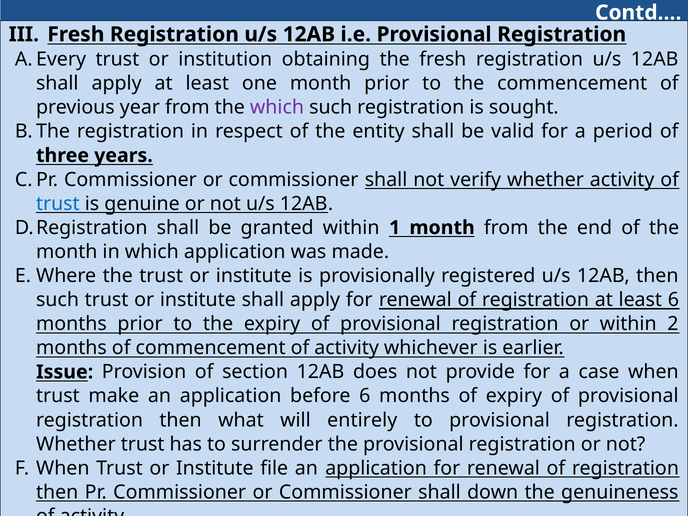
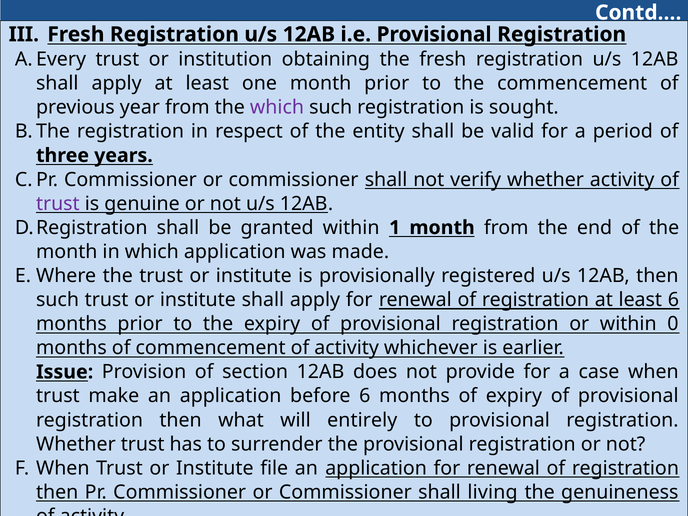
trust colour: blue -> purple (58, 204)
2: 2 -> 0 (673, 324)
down: down -> living (493, 492)
